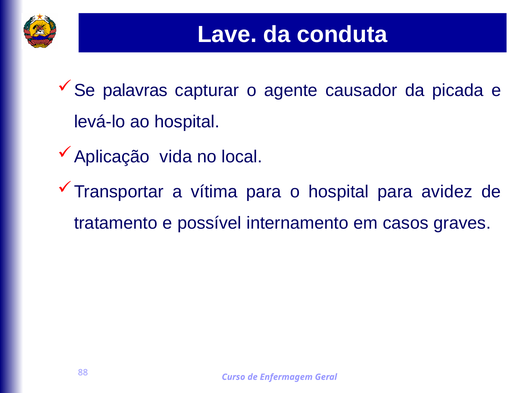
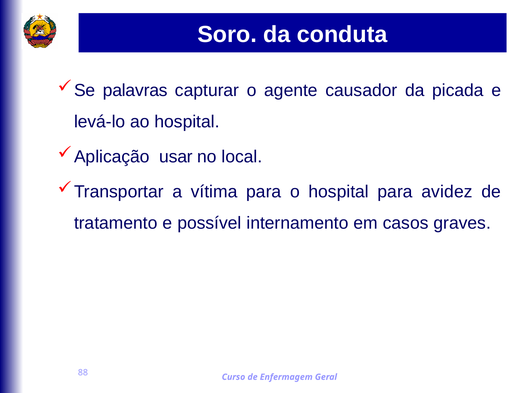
Lave: Lave -> Soro (227, 34)
vida: vida -> usar (176, 157)
